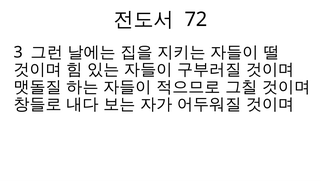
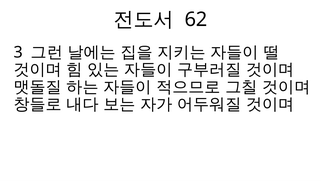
72: 72 -> 62 (196, 19)
